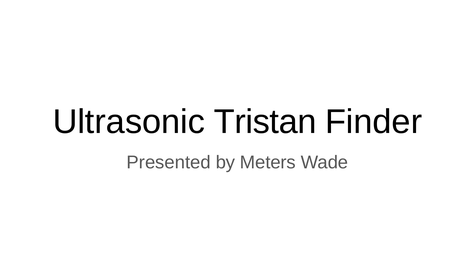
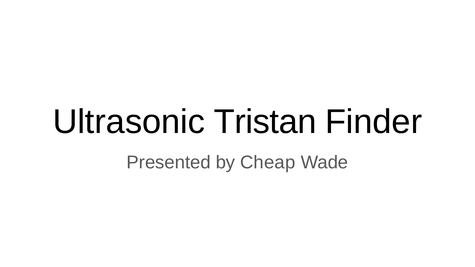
Meters: Meters -> Cheap (268, 163)
